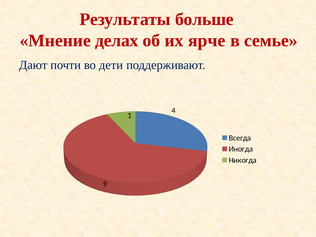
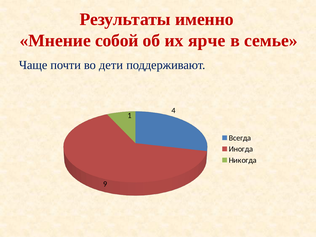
больше: больше -> именно (204, 19)
делах: делах -> собой (117, 41)
Дают: Дают -> Чаще (33, 65)
